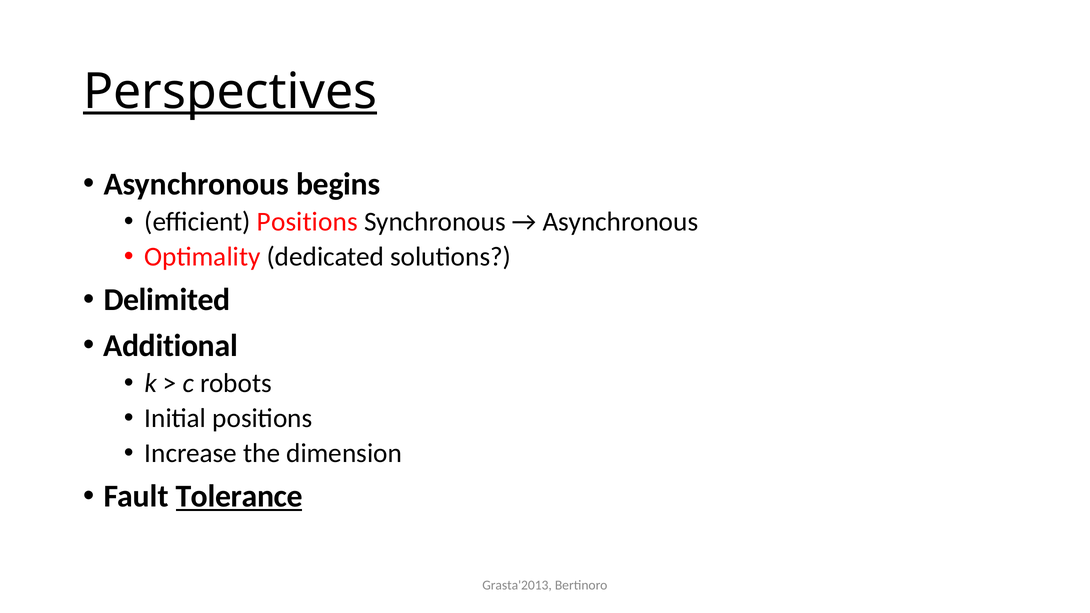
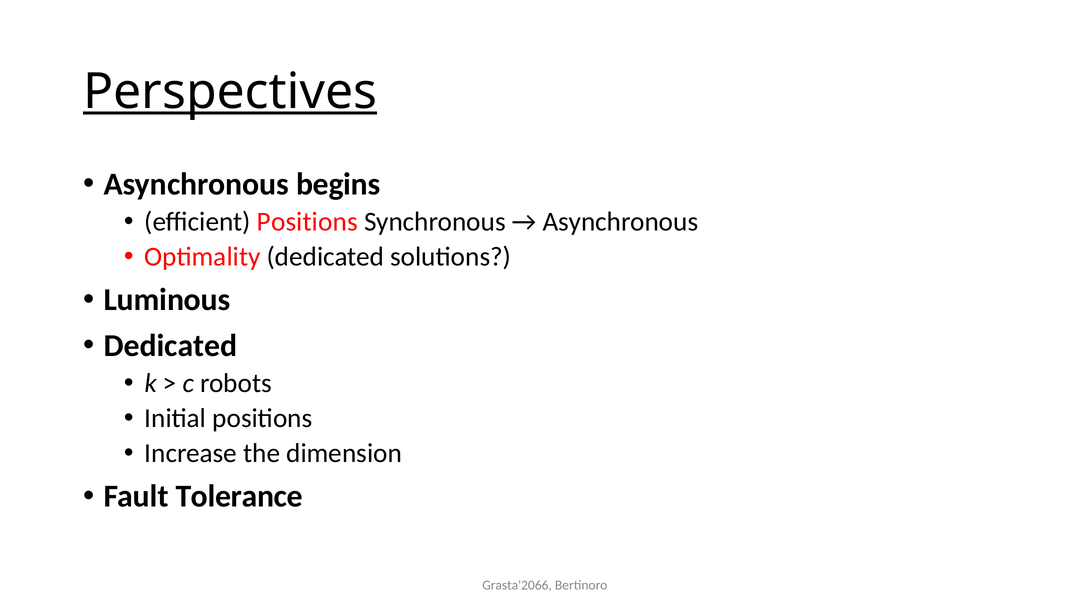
Delimited: Delimited -> Luminous (167, 300)
Additional: Additional -> Dedicated (170, 346)
Tolerance underline: present -> none (239, 497)
Grasta'2013: Grasta'2013 -> Grasta'2066 (517, 585)
